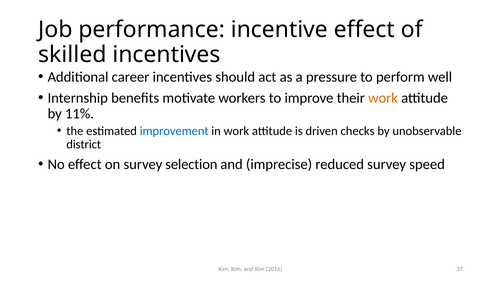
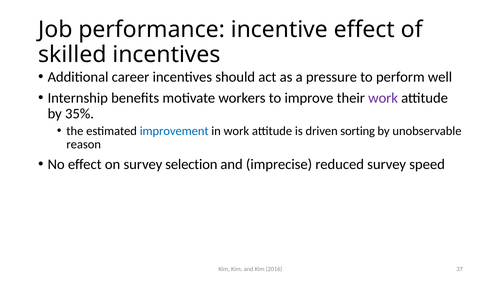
work colour: orange -> purple (383, 98)
11%: 11% -> 35% (80, 114)
checks: checks -> sorting (358, 131)
district: district -> reason (84, 144)
